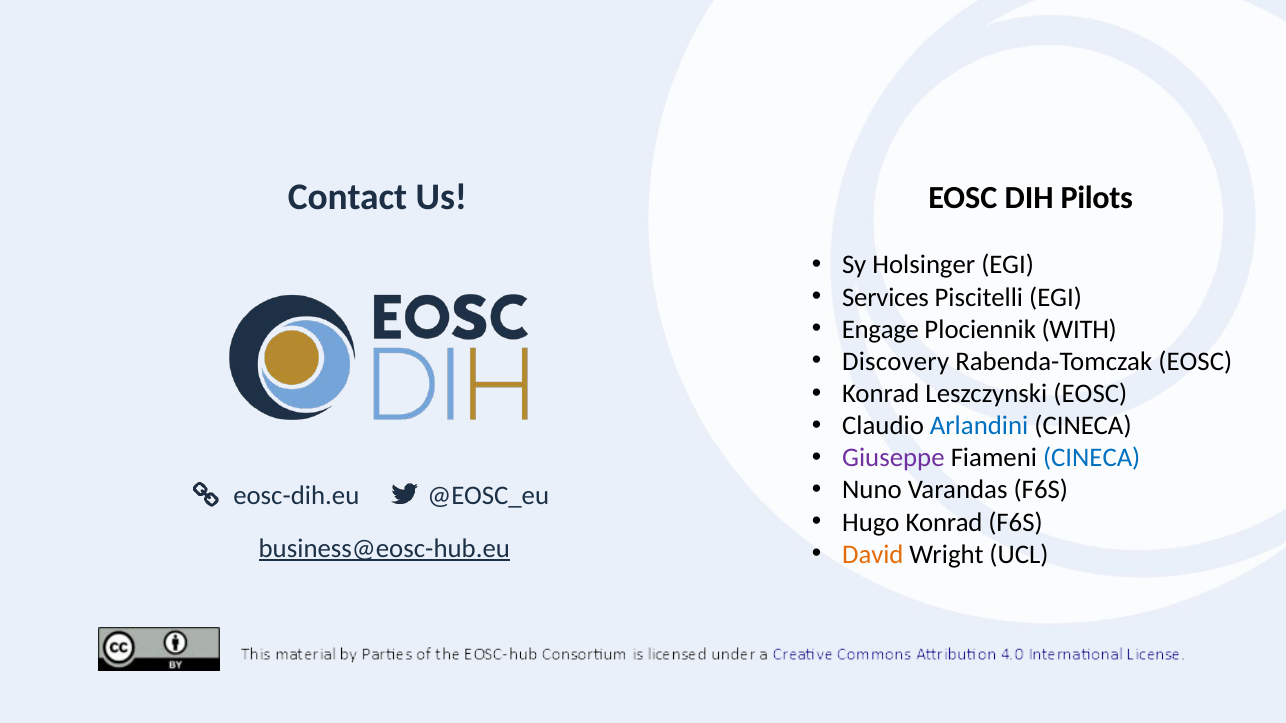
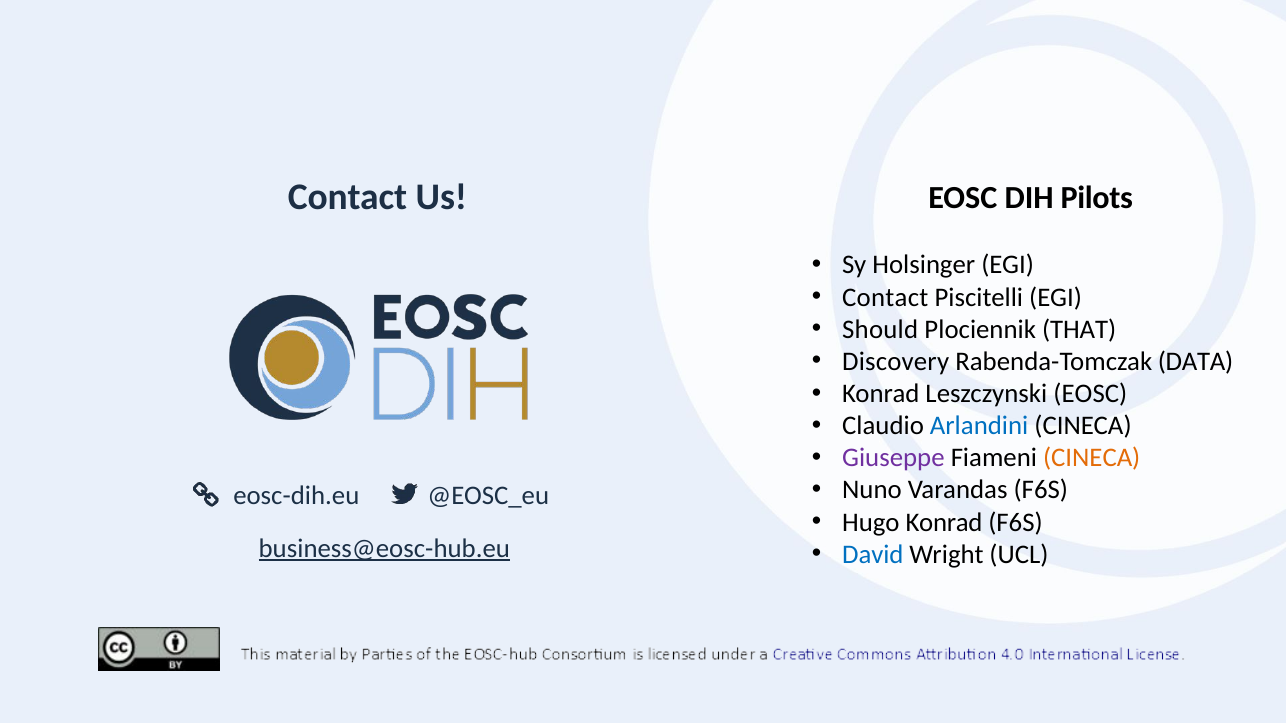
Services: Services -> Contact (885, 297)
Engage: Engage -> Should (880, 330)
WITH: WITH -> THAT (1079, 330)
Rabenda-Tomczak EOSC: EOSC -> DATA (1195, 362)
CINECA colour: blue -> orange (1092, 458)
David colour: orange -> blue (873, 555)
